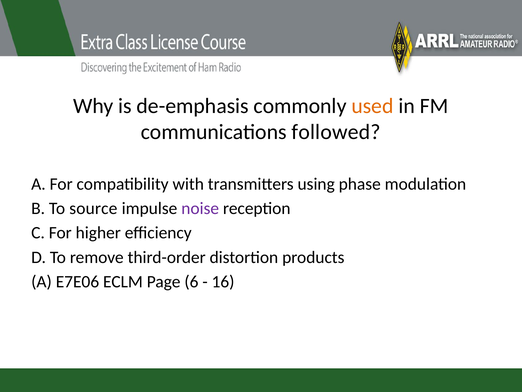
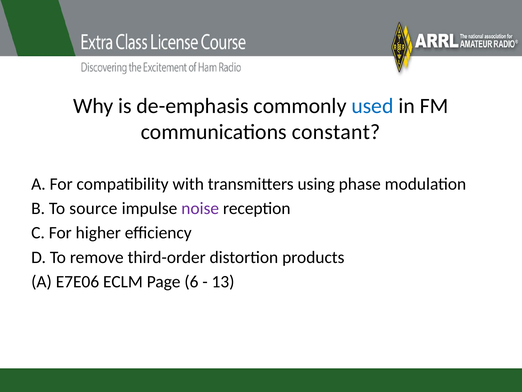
used colour: orange -> blue (372, 106)
followed: followed -> constant (336, 132)
16: 16 -> 13 (223, 281)
